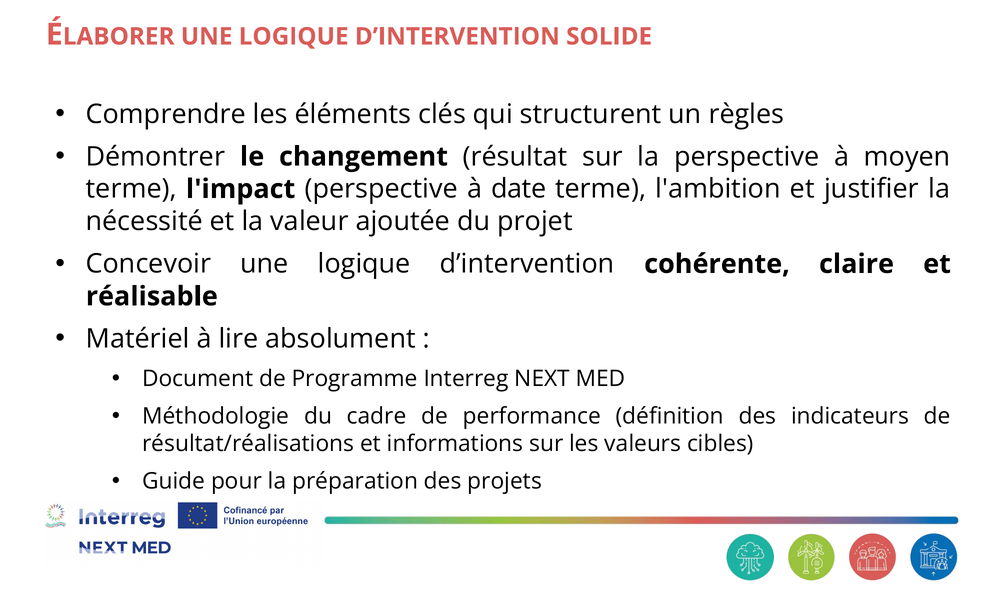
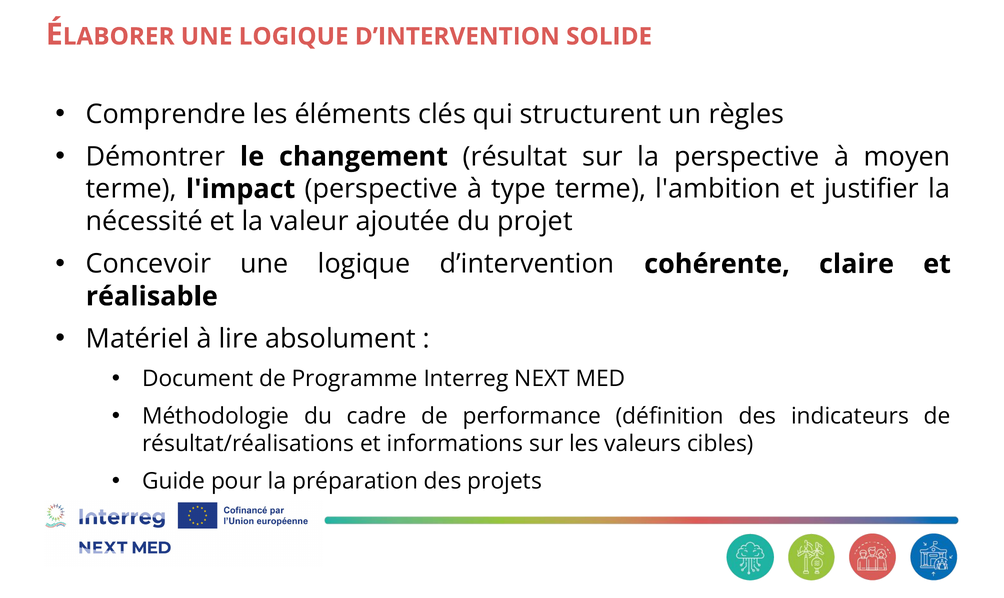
date: date -> type (519, 189)
